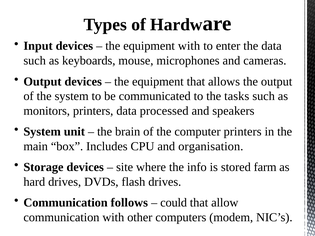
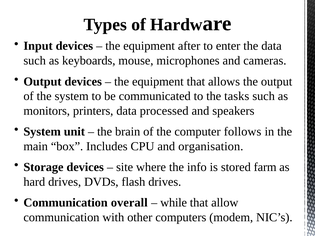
equipment with: with -> after (189, 46)
computer printers: printers -> follows (243, 132)
follows: follows -> overall (129, 203)
could: could -> while (174, 203)
